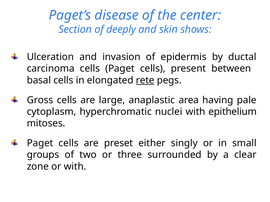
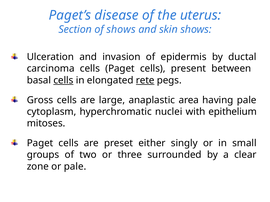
center: center -> uterus (201, 15)
of deeply: deeply -> shows (121, 30)
cells underline: none -> present (63, 80)
or with: with -> pale (75, 167)
